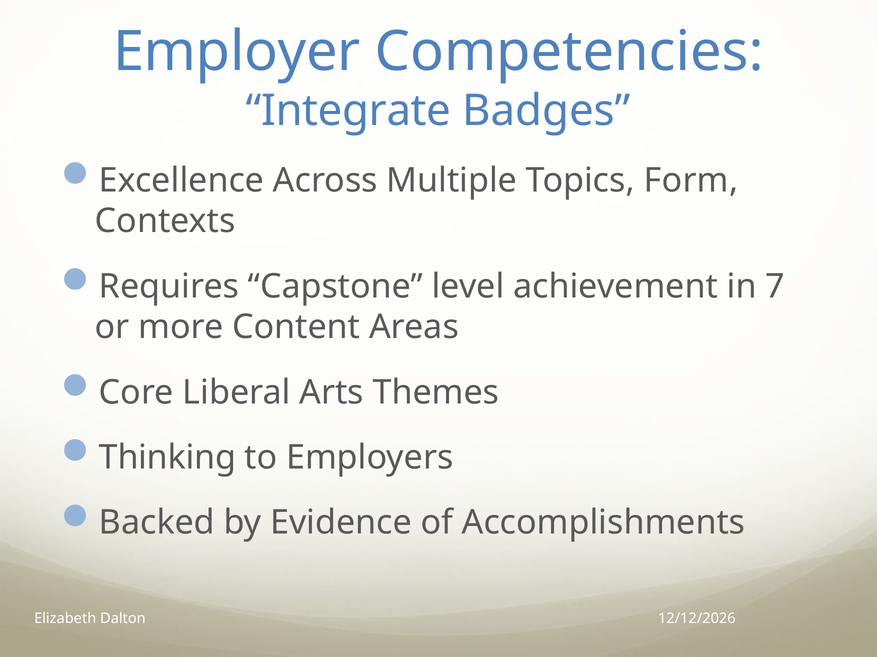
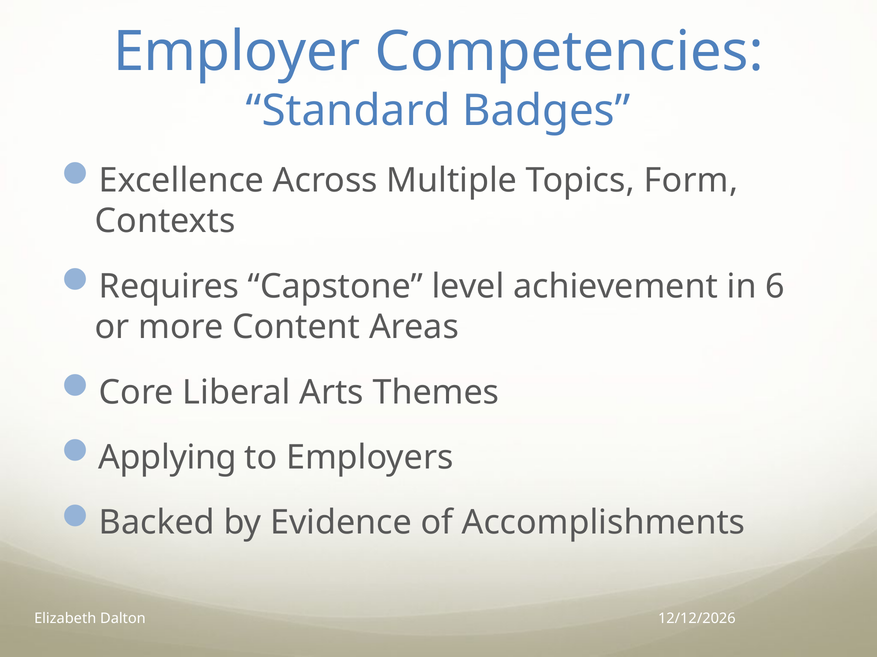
Integrate: Integrate -> Standard (348, 111)
7: 7 -> 6 (775, 287)
Thinking: Thinking -> Applying (168, 458)
